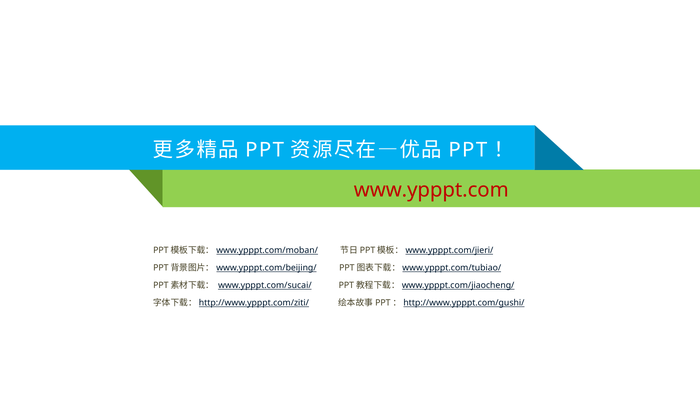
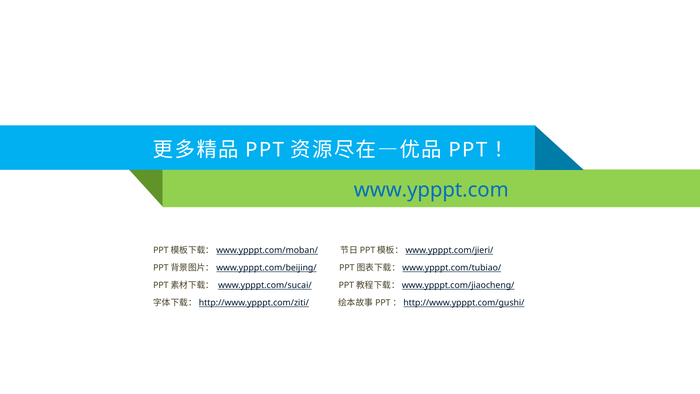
www.ypppt.com colour: red -> blue (431, 190)
